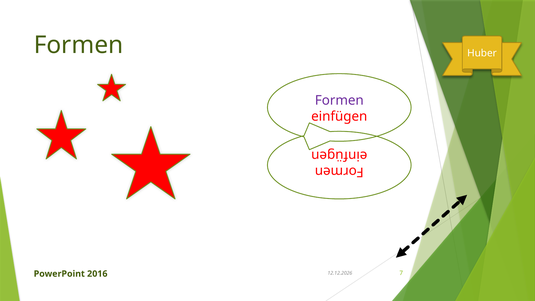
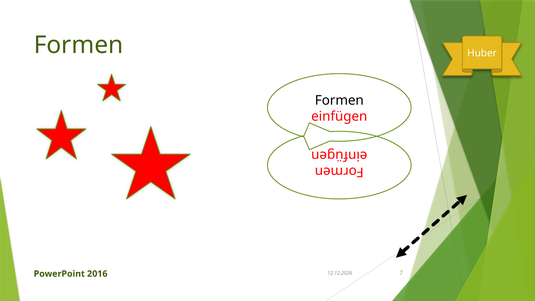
Formen colour: purple -> black (339, 100)
